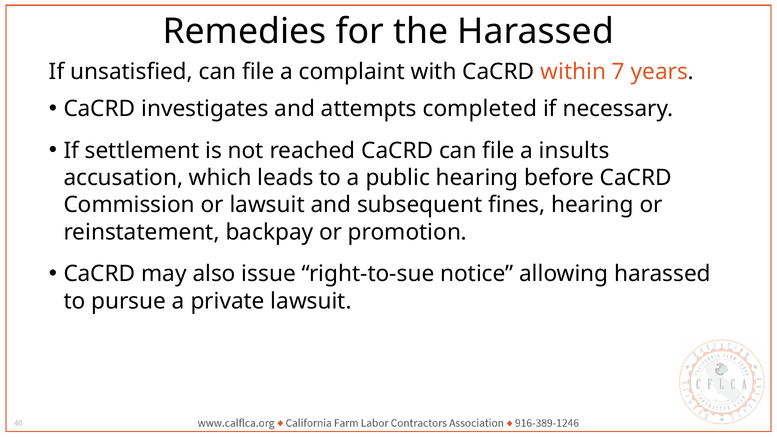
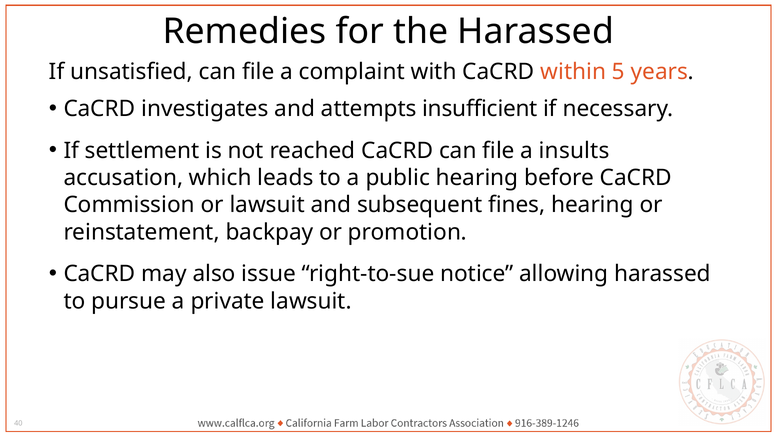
7: 7 -> 5 (618, 72)
completed: completed -> insufficient (480, 109)
